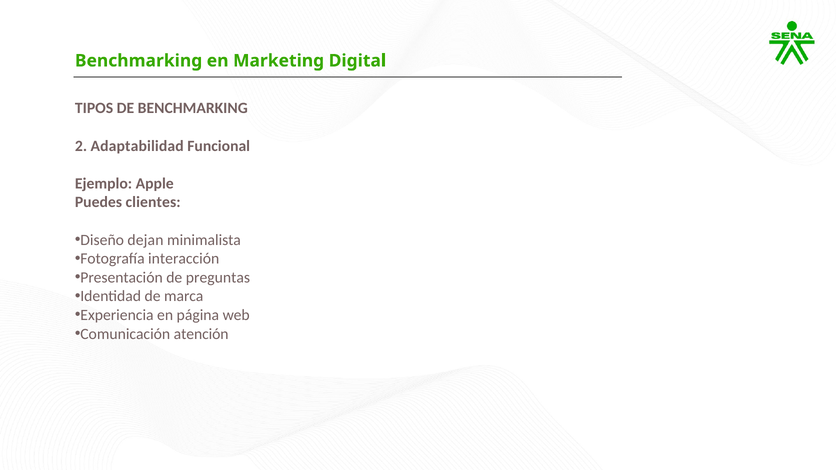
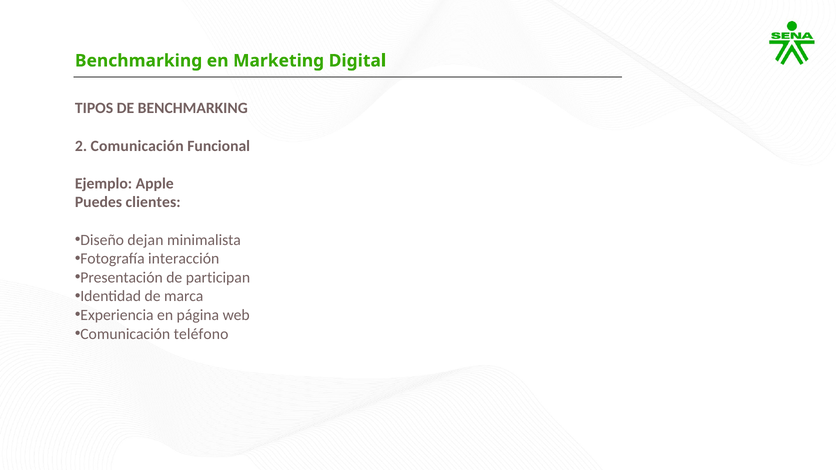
2 Adaptabilidad: Adaptabilidad -> Comunicación (137, 146)
preguntas: preguntas -> participan (218, 278)
atención: atención -> teléfono (201, 334)
